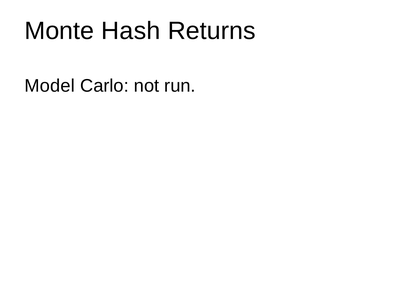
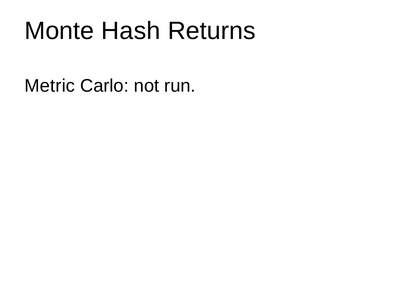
Model: Model -> Metric (50, 86)
